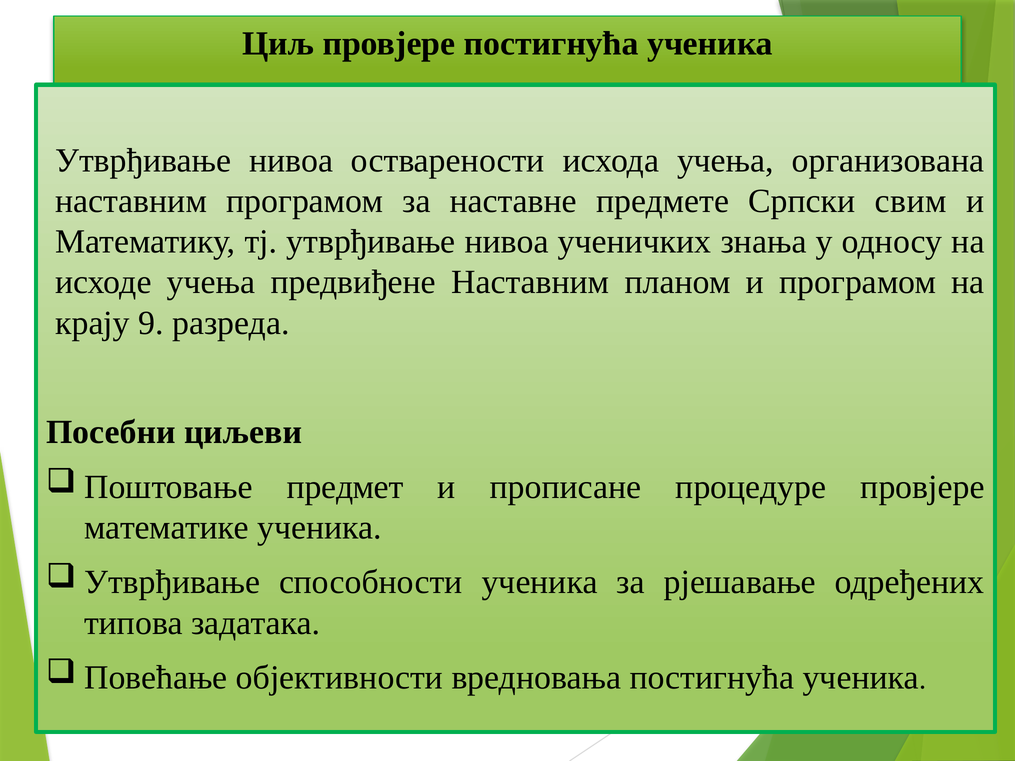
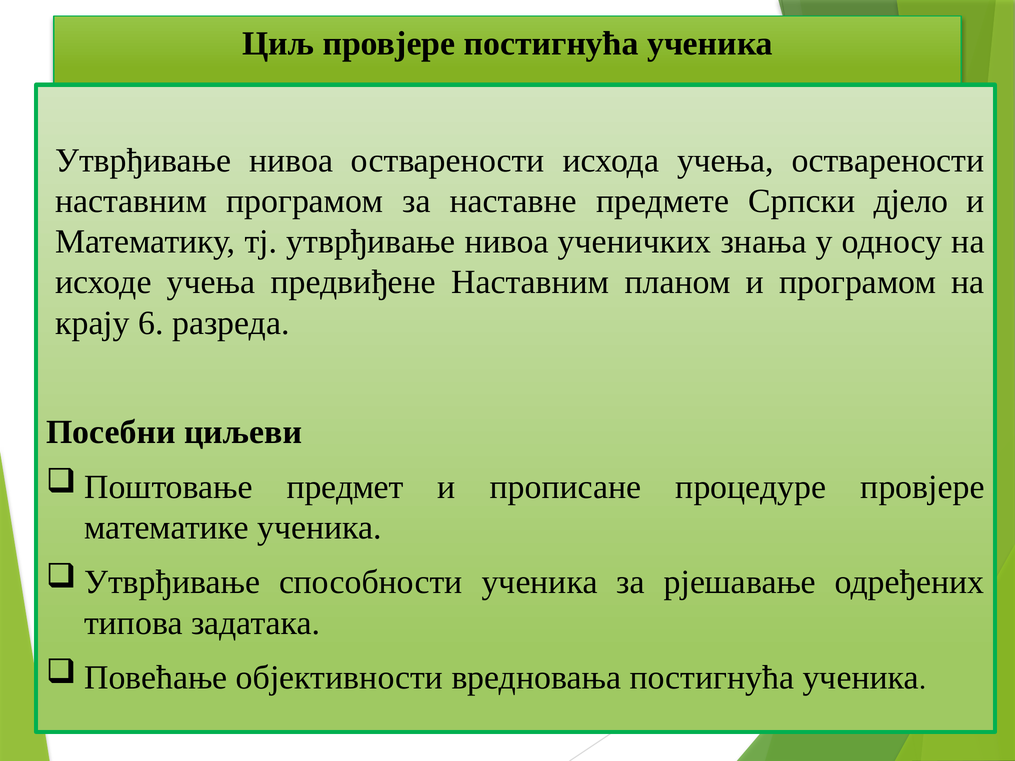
учења организована: организована -> остварености (888, 161)
свим: свим -> дјело (911, 201)
9: 9 -> 6 (151, 323)
